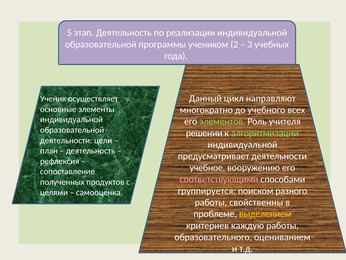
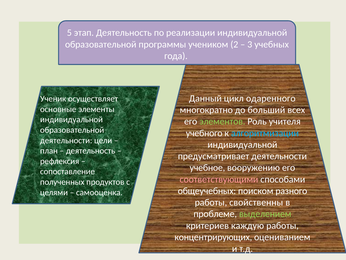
направляют: направляют -> одаренного (271, 98)
учебного: учебного -> больший (266, 110)
решении: решении -> учебного (204, 133)
алгоритмизации colour: light green -> light blue (265, 133)
группируется: группируется -> общеучебных (207, 191)
выделением colour: yellow -> light green (265, 214)
образовательного: образовательного -> концентрирующих (213, 237)
